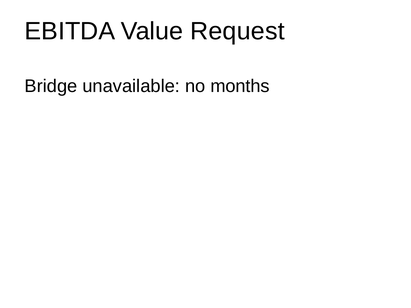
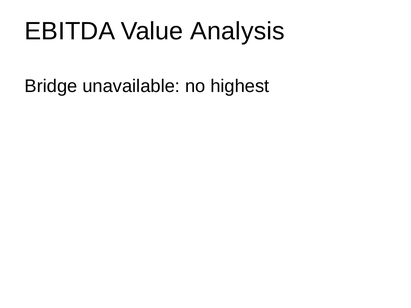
Request: Request -> Analysis (237, 31)
months: months -> highest (240, 86)
